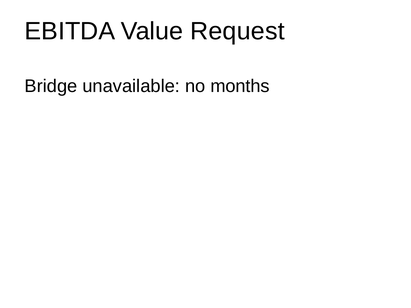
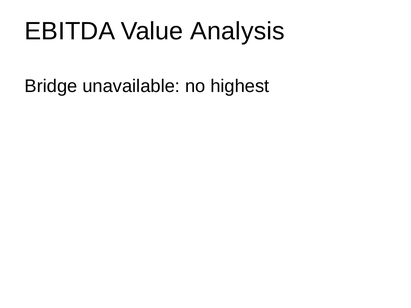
Request: Request -> Analysis (237, 31)
months: months -> highest (240, 86)
